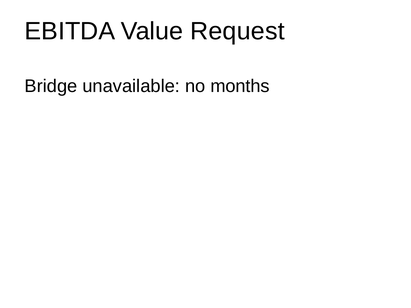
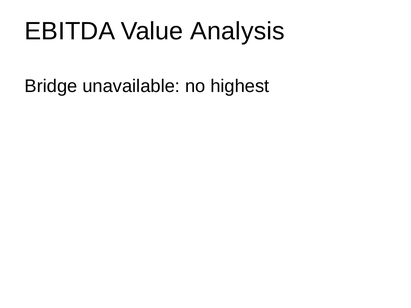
Request: Request -> Analysis (237, 31)
months: months -> highest (240, 86)
